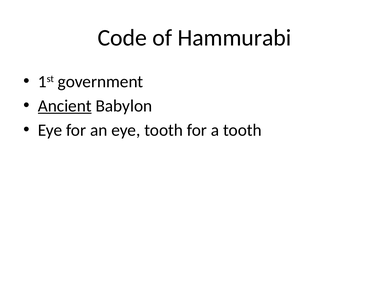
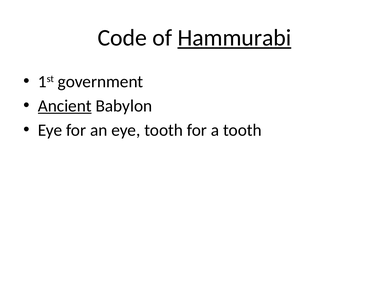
Hammurabi underline: none -> present (234, 38)
